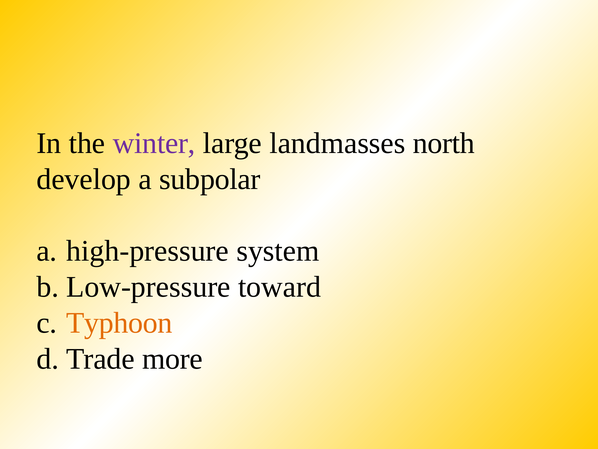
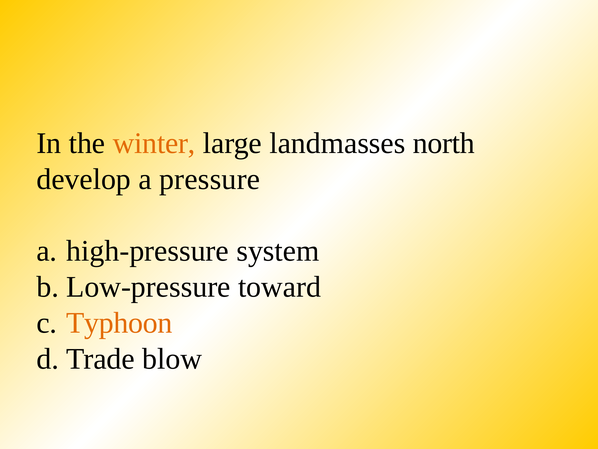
winter colour: purple -> orange (154, 143)
subpolar: subpolar -> pressure (210, 179)
more: more -> blow (172, 358)
